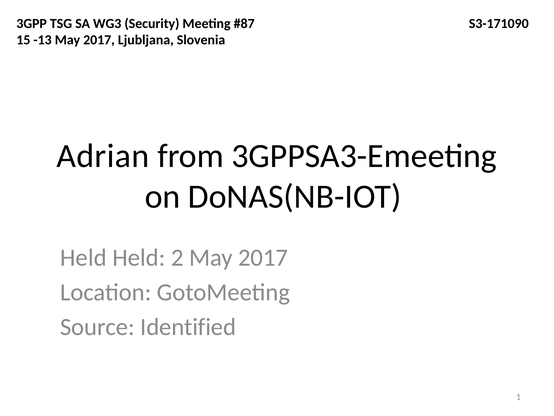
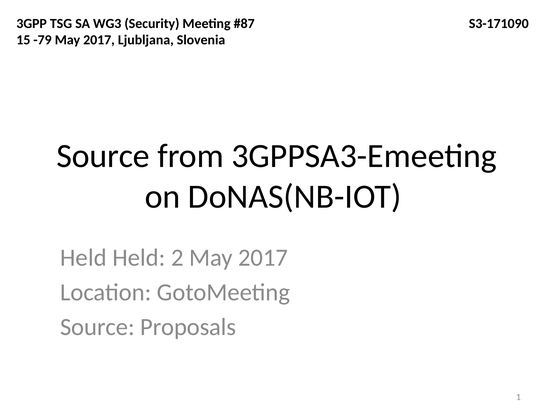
-13: -13 -> -79 (43, 40)
Adrian: Adrian -> Source (103, 156)
Identified: Identified -> Proposals (188, 327)
